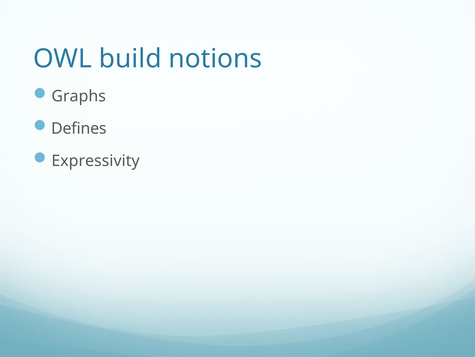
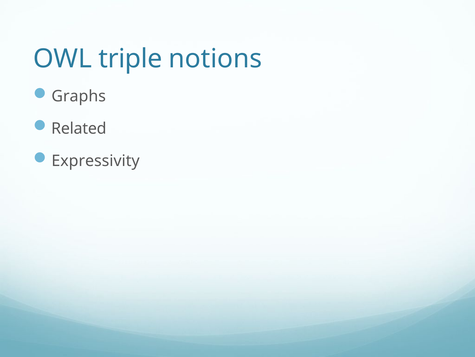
build: build -> triple (130, 59)
Defines: Defines -> Related (79, 128)
